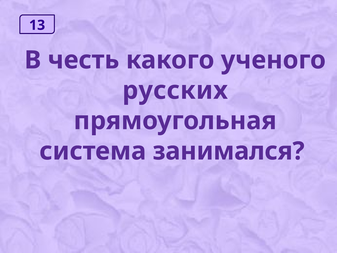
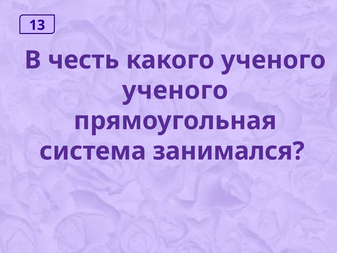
русских: русских -> ученого (175, 90)
